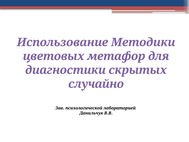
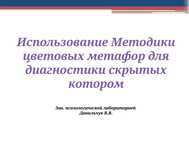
случайно: случайно -> котором (96, 84)
